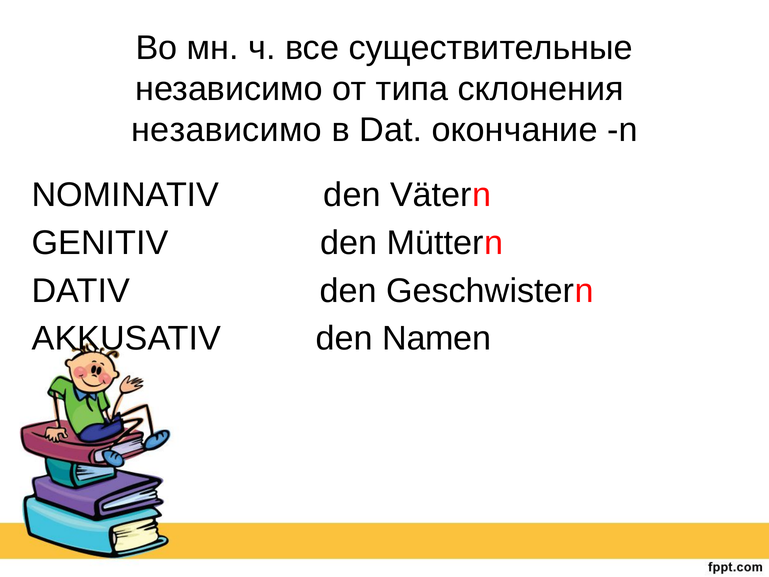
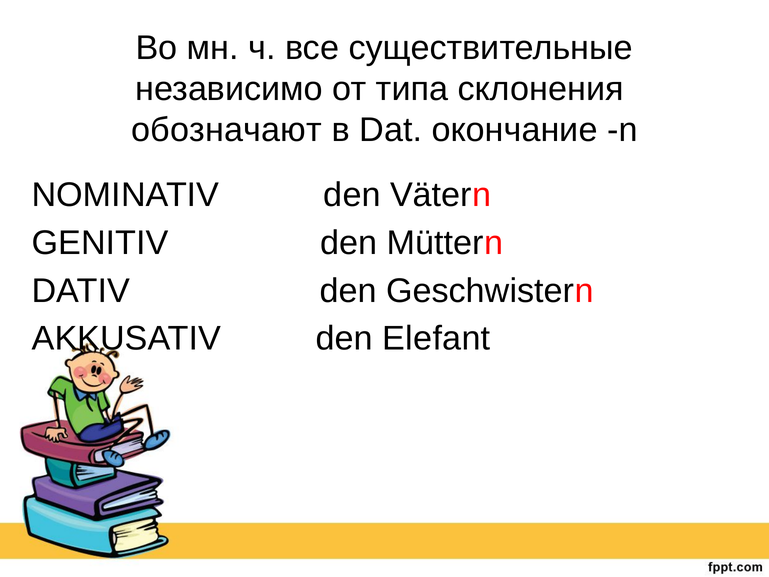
независимо: независимо -> обозначают (227, 130)
Namen: Namen -> Elefant (436, 339)
